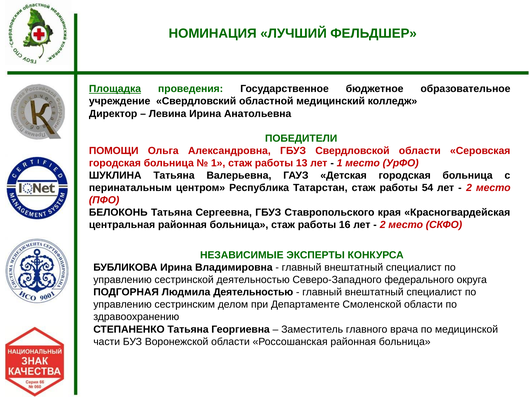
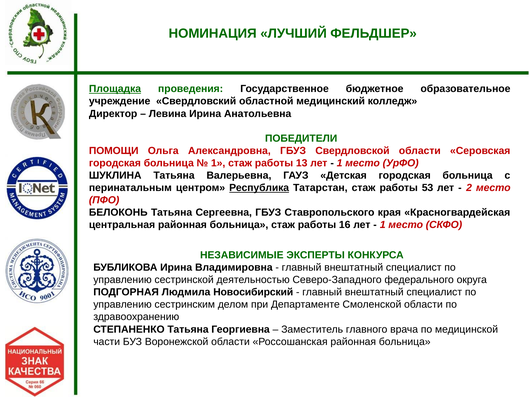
Республика underline: none -> present (259, 188)
54: 54 -> 53 (428, 188)
2: 2 -> 1 (383, 225)
Людмила Деятельностью: Деятельностью -> Новосибирский (253, 292)
